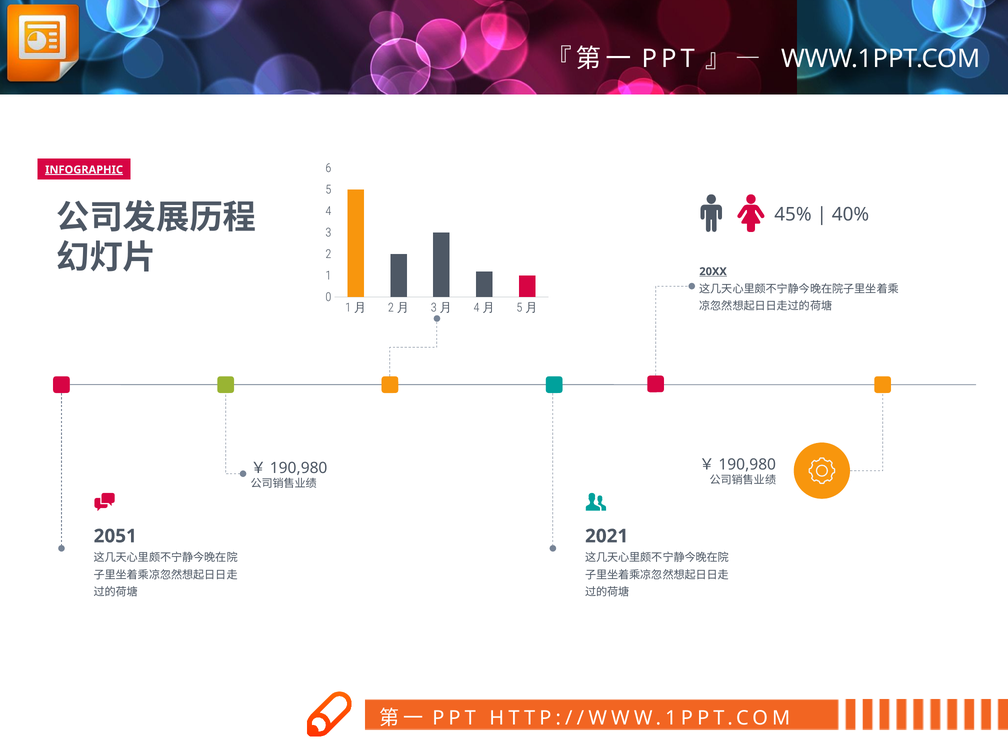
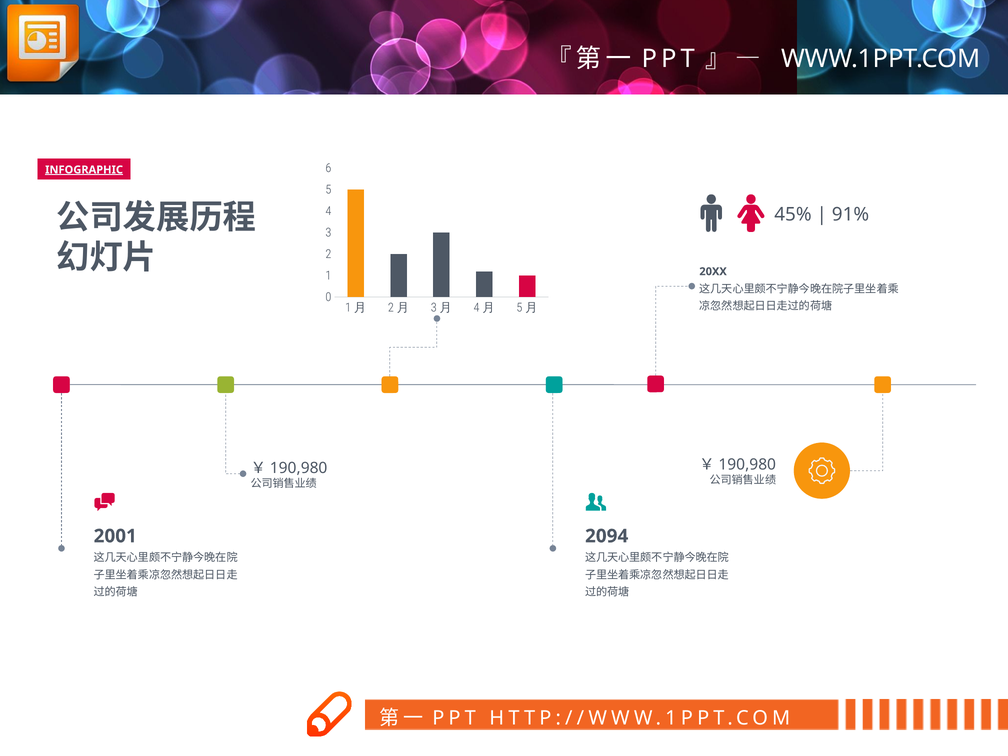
40%: 40% -> 91% (851, 214)
20XX underline: present -> none (713, 272)
2051: 2051 -> 2001 (115, 536)
2021: 2021 -> 2094 (607, 536)
